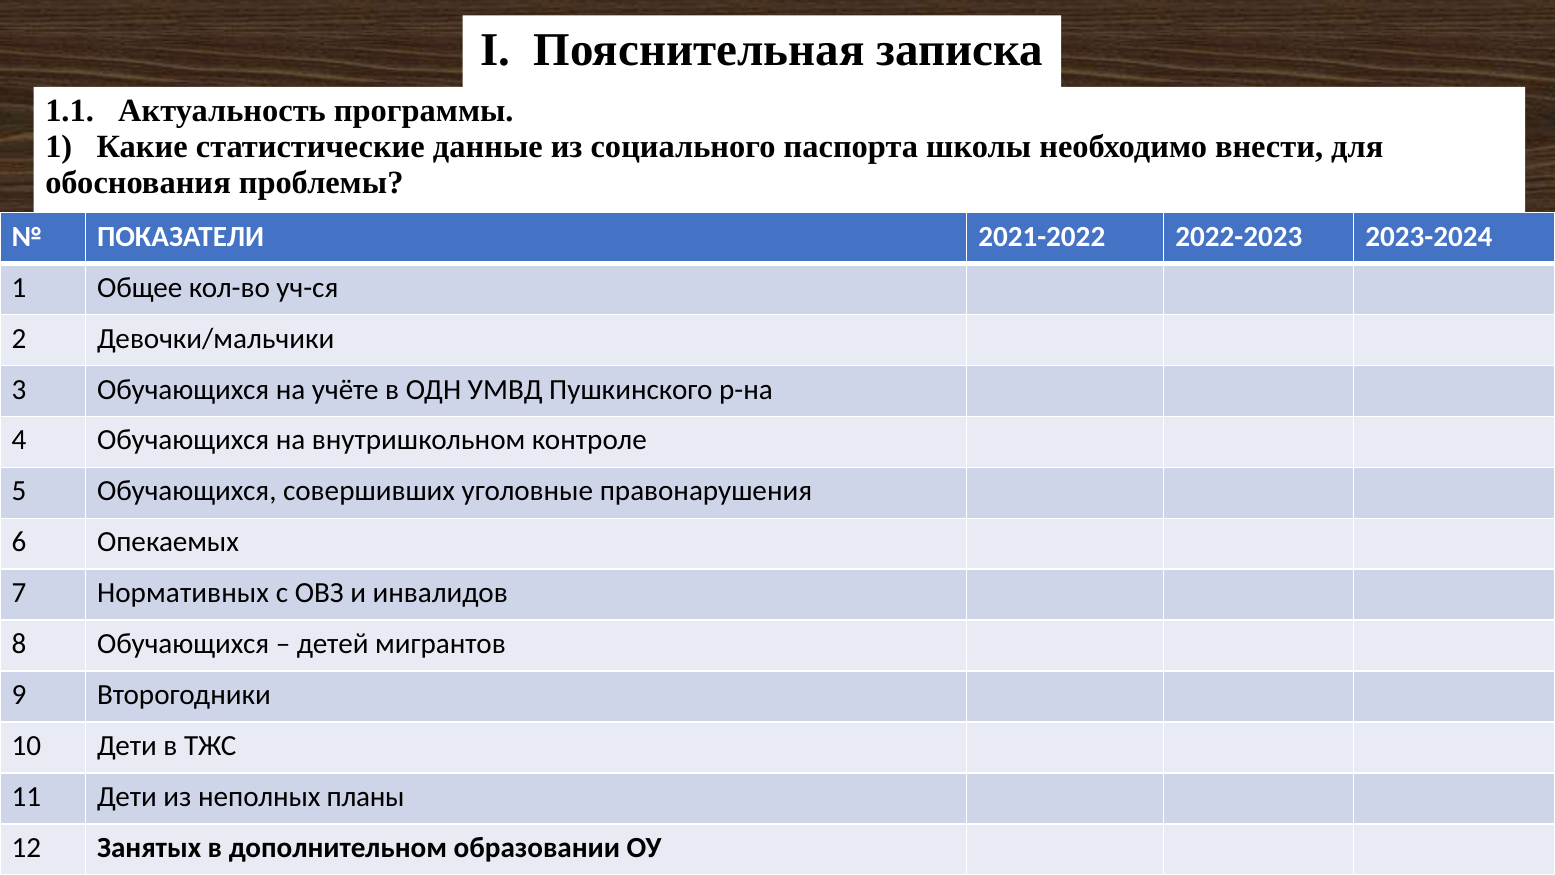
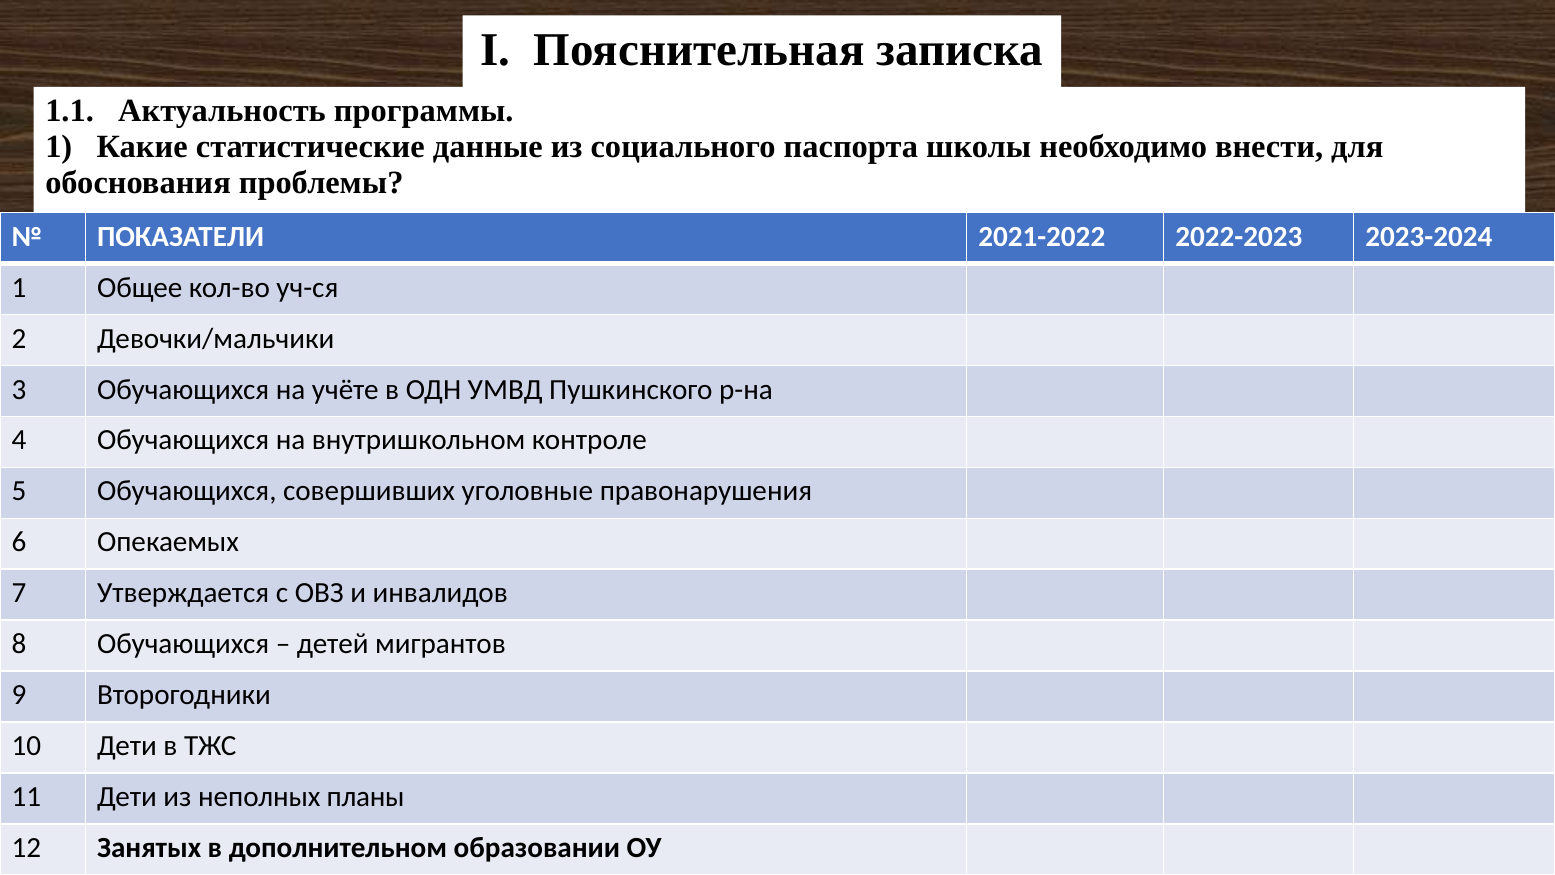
Нормативных: Нормативных -> Утверждается (183, 593)
